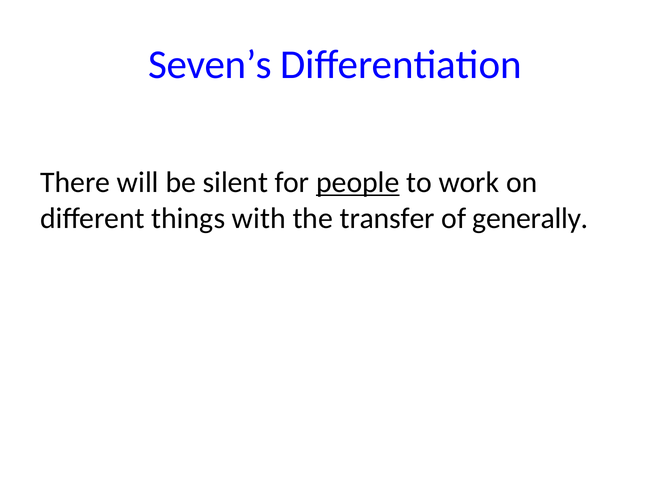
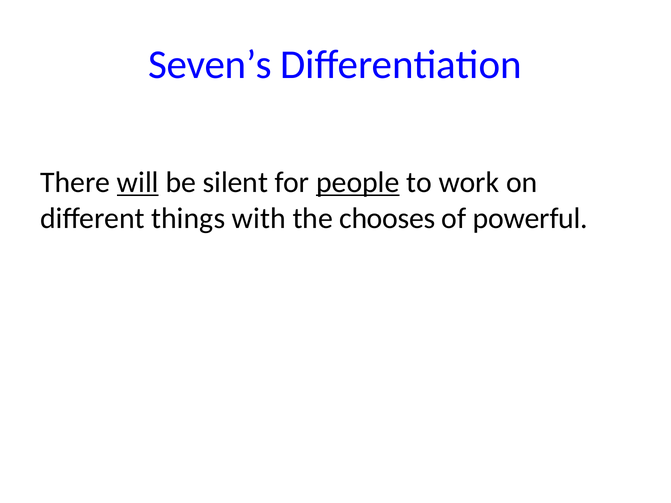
will underline: none -> present (138, 183)
transfer: transfer -> chooses (387, 218)
generally: generally -> powerful (530, 218)
